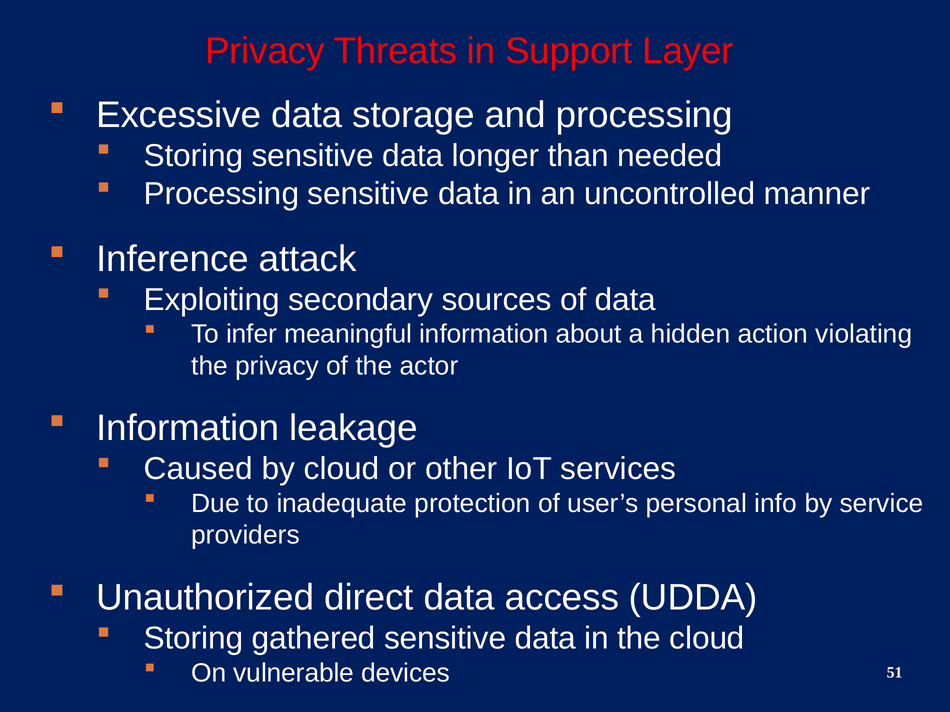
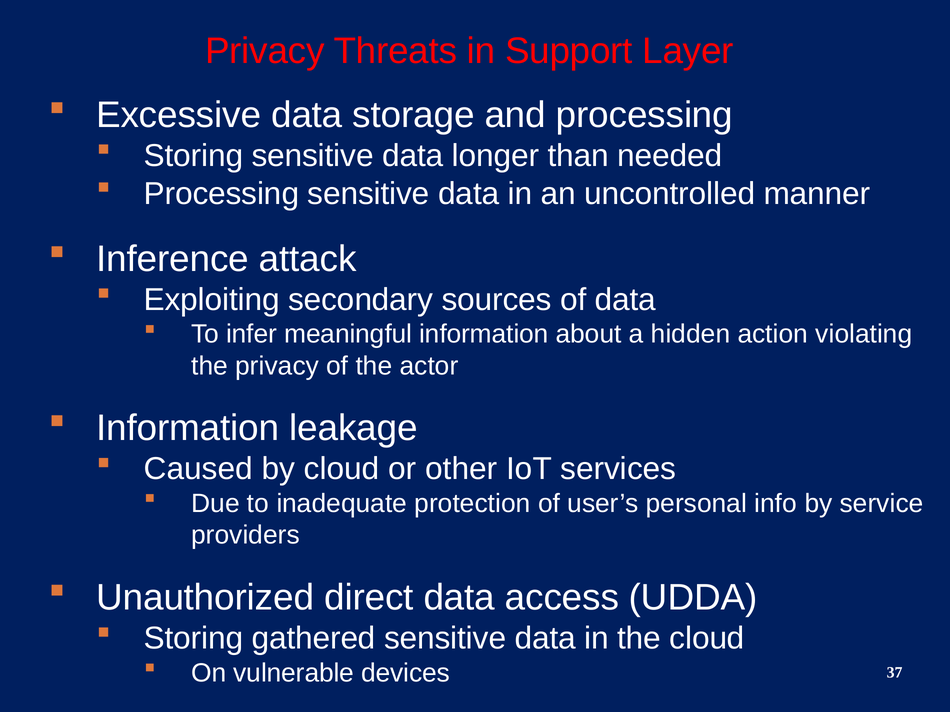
51: 51 -> 37 (895, 673)
